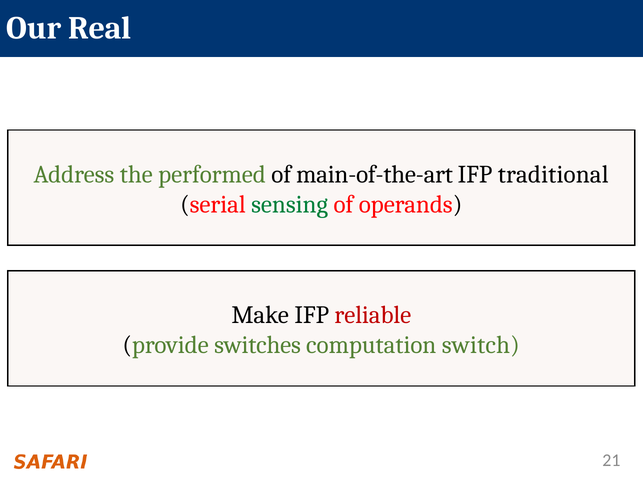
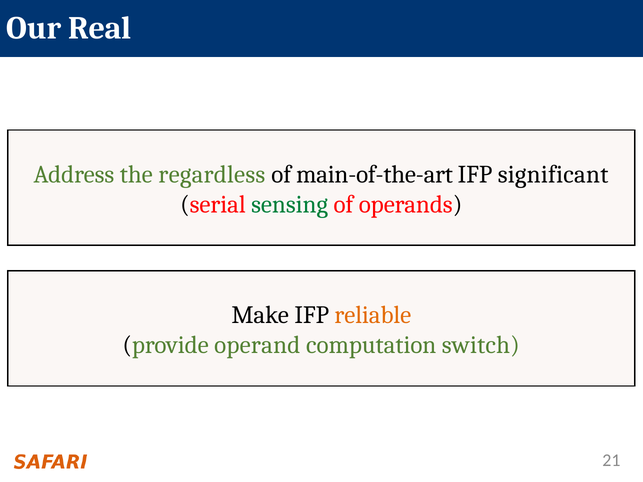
performed: performed -> regardless (212, 174)
traditional: traditional -> significant (553, 174)
reliable colour: red -> orange (373, 315)
switches: switches -> operand (257, 345)
